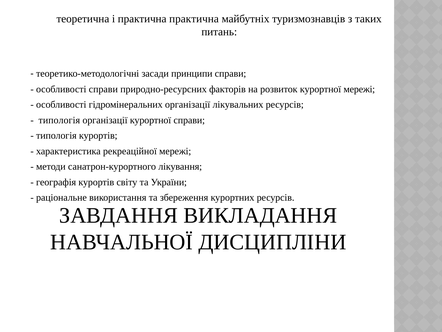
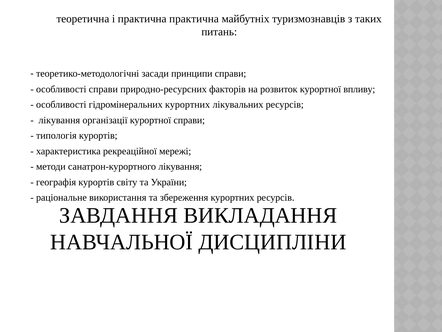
курортної мережі: мережі -> впливу (359, 89)
гідромінеральних організації: організації -> курортних (188, 104)
типологія: типологія -> лікування (59, 120)
